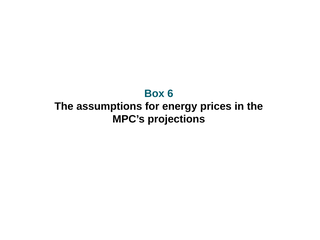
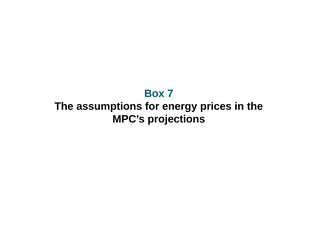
6: 6 -> 7 (170, 93)
